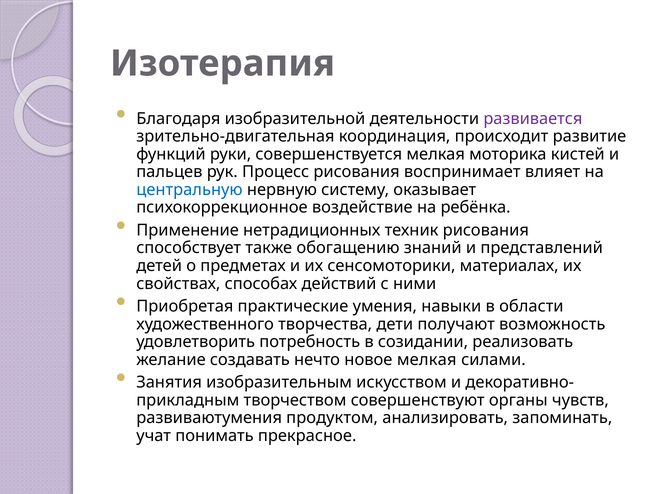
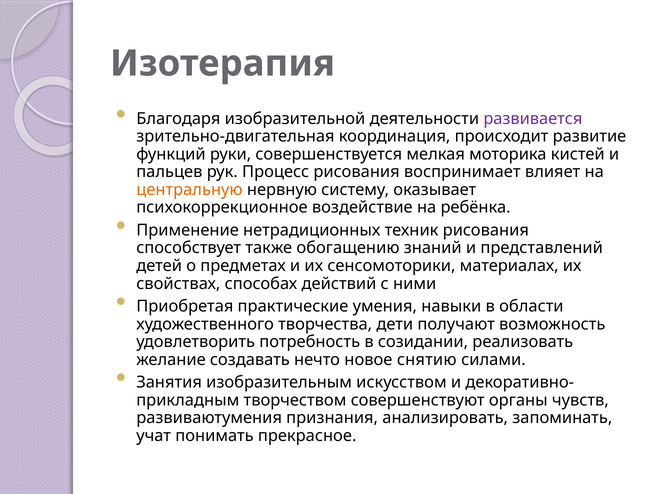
центральную colour: blue -> orange (189, 190)
новое мелкая: мелкая -> снятию (427, 360)
продуктом: продуктом -> признания (332, 418)
